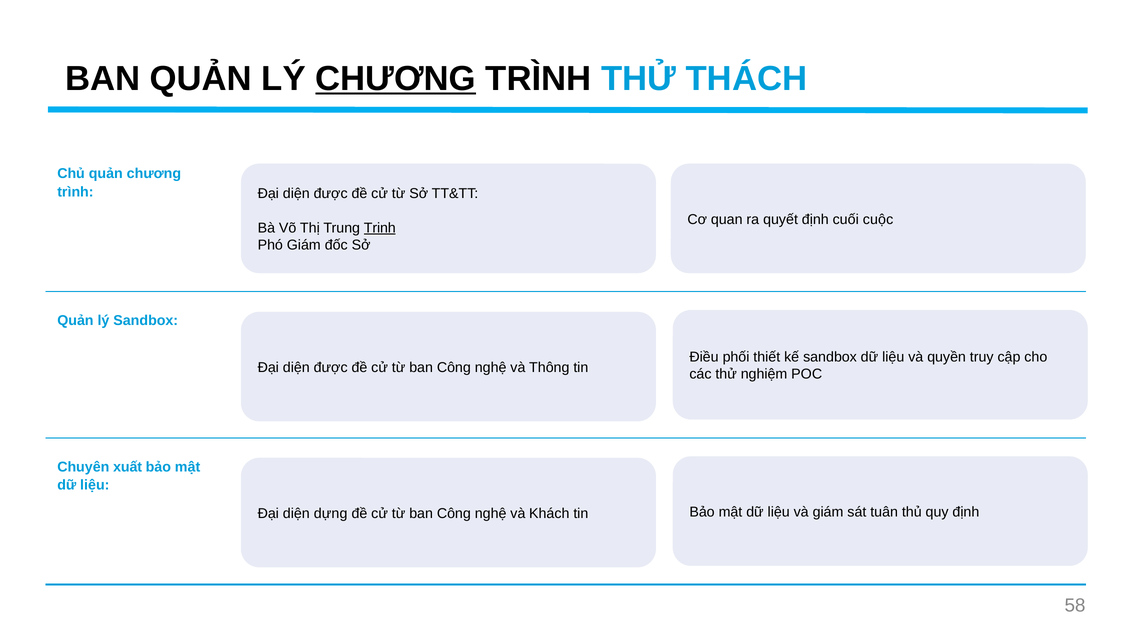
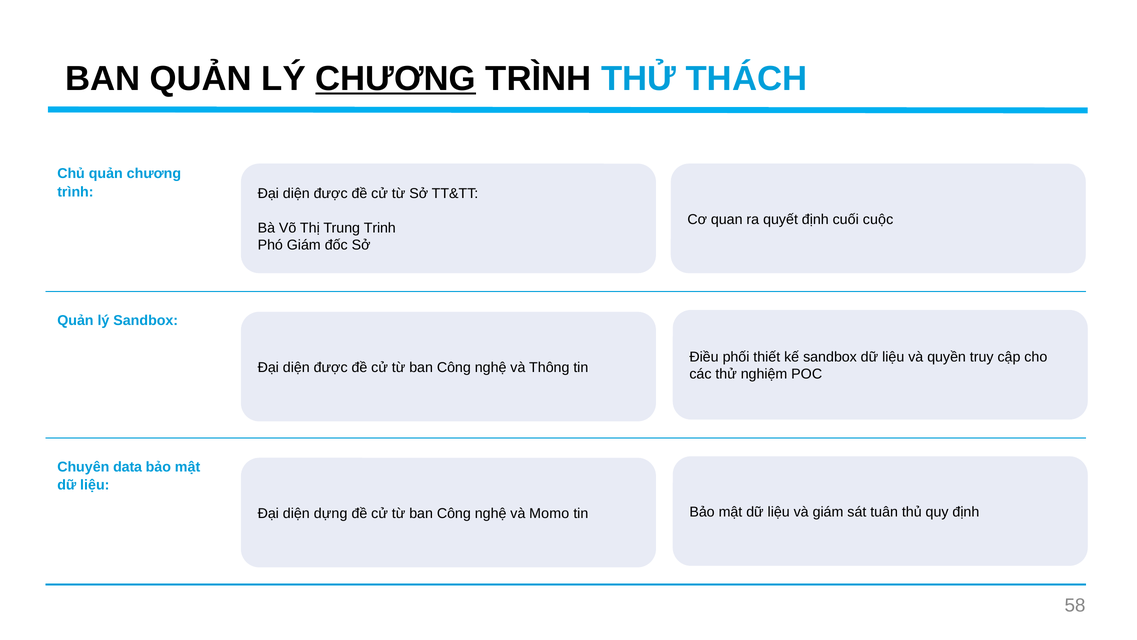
Trinh underline: present -> none (380, 228)
xuất: xuất -> data (128, 467)
Khách: Khách -> Momo (549, 513)
